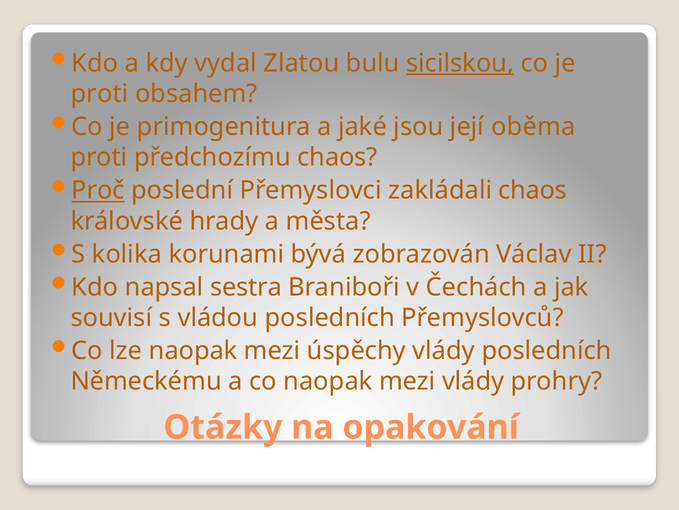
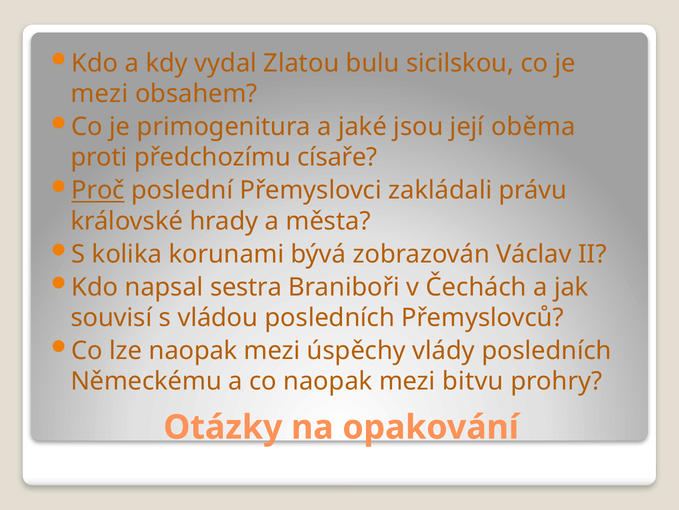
sicilskou underline: present -> none (460, 63)
proti: proti -> mezi (99, 94)
předchozímu chaos: chaos -> císaře (337, 157)
zakládali chaos: chaos -> právu (533, 190)
mezi vlády: vlády -> bitvu (473, 381)
